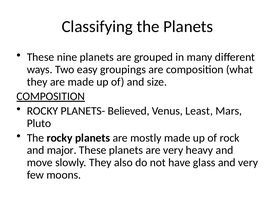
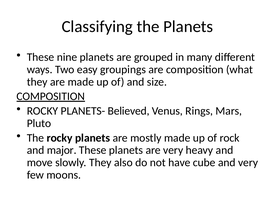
Least: Least -> Rings (199, 111)
glass: glass -> cube (204, 163)
